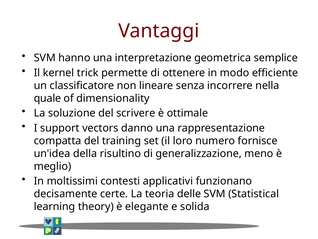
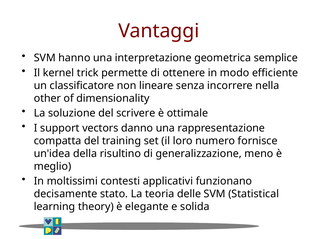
quale: quale -> other (47, 98)
certe: certe -> stato (114, 193)
